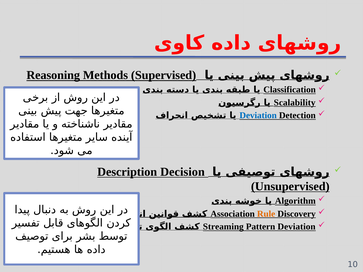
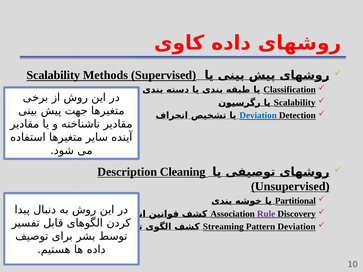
Reasoning: Reasoning -> Scalability (53, 75)
Decision: Decision -> Cleaning (183, 172)
Algorithm: Algorithm -> Partitional (295, 201)
Rule colour: orange -> purple (266, 214)
